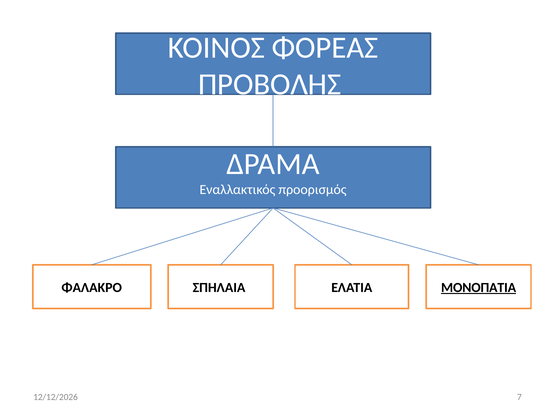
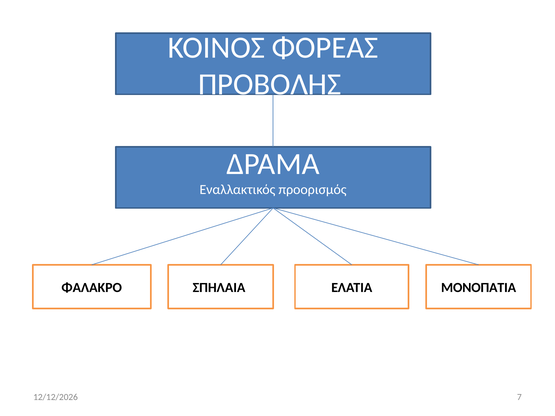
ΜΟΝΟΠΑΤΙΑ underline: present -> none (479, 288)
